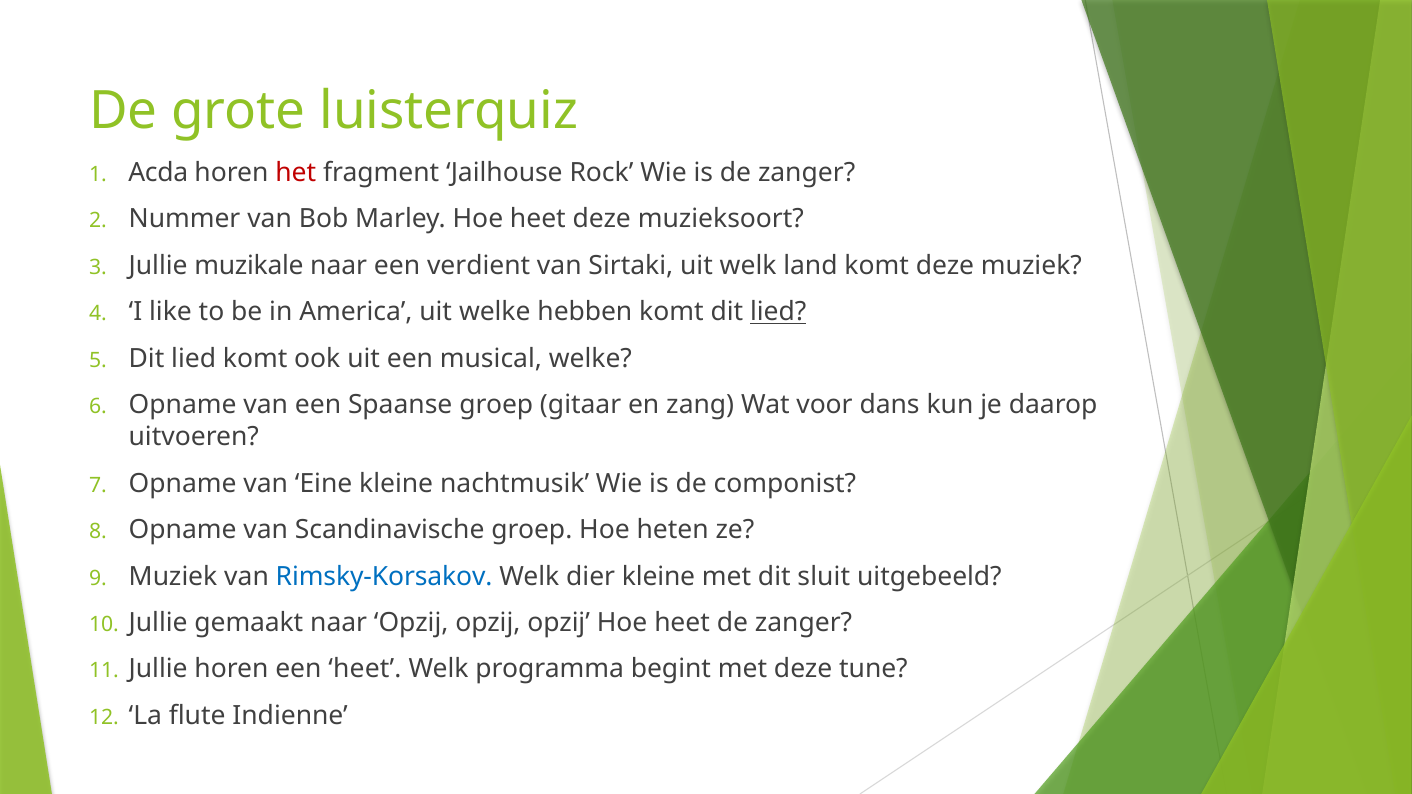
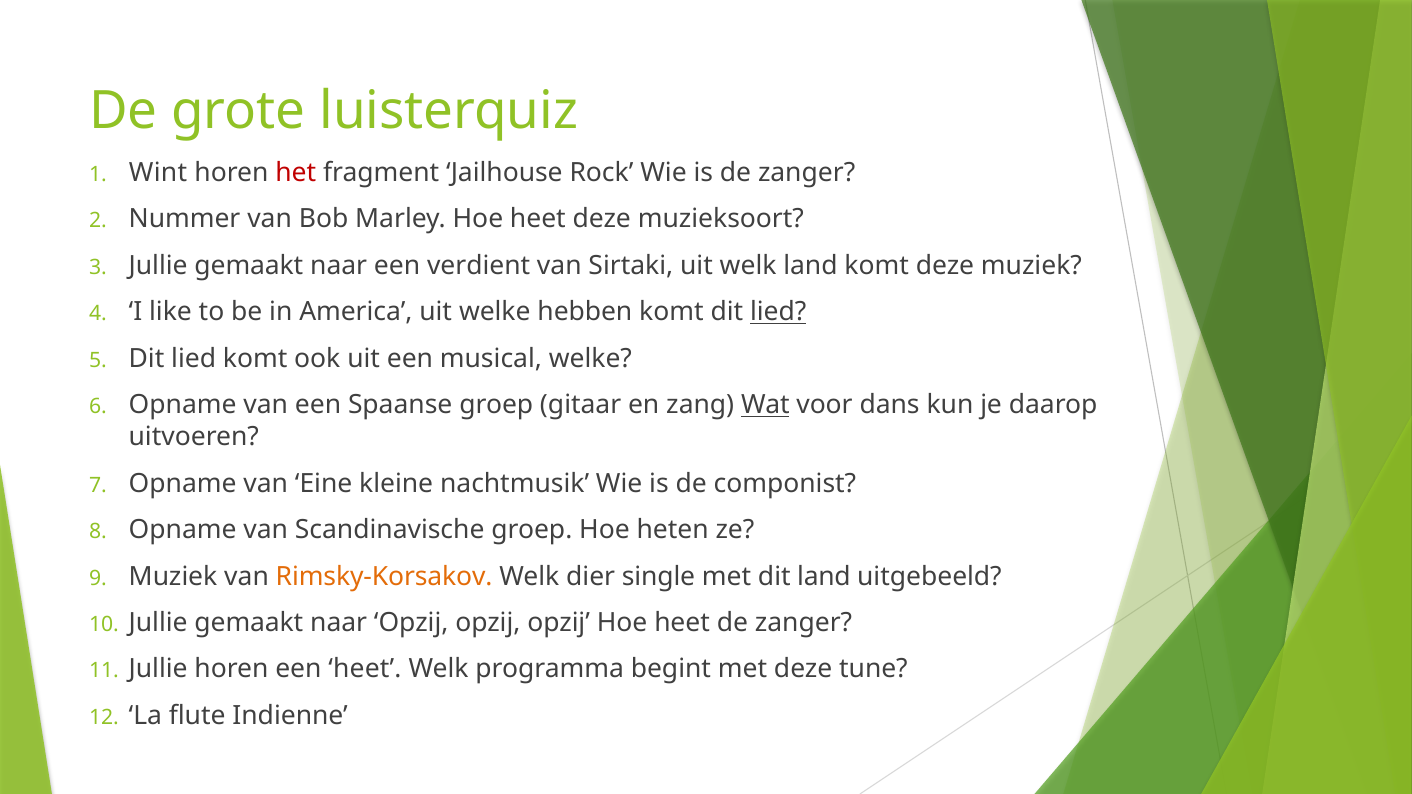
Acda: Acda -> Wint (158, 173)
muzikale: muzikale -> gemaakt (249, 266)
Wat underline: none -> present (765, 405)
Rimsky-Korsakov colour: blue -> orange (384, 576)
dier kleine: kleine -> single (659, 576)
dit sluit: sluit -> land (824, 576)
